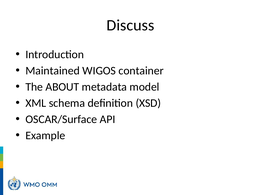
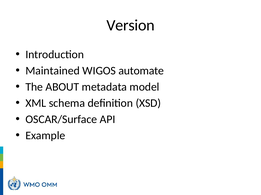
Discuss: Discuss -> Version (131, 25)
container: container -> automate (141, 71)
